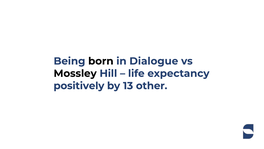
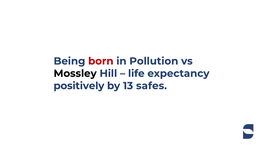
born colour: black -> red (101, 61)
Dialogue: Dialogue -> Pollution (154, 61)
other: other -> safes (152, 86)
